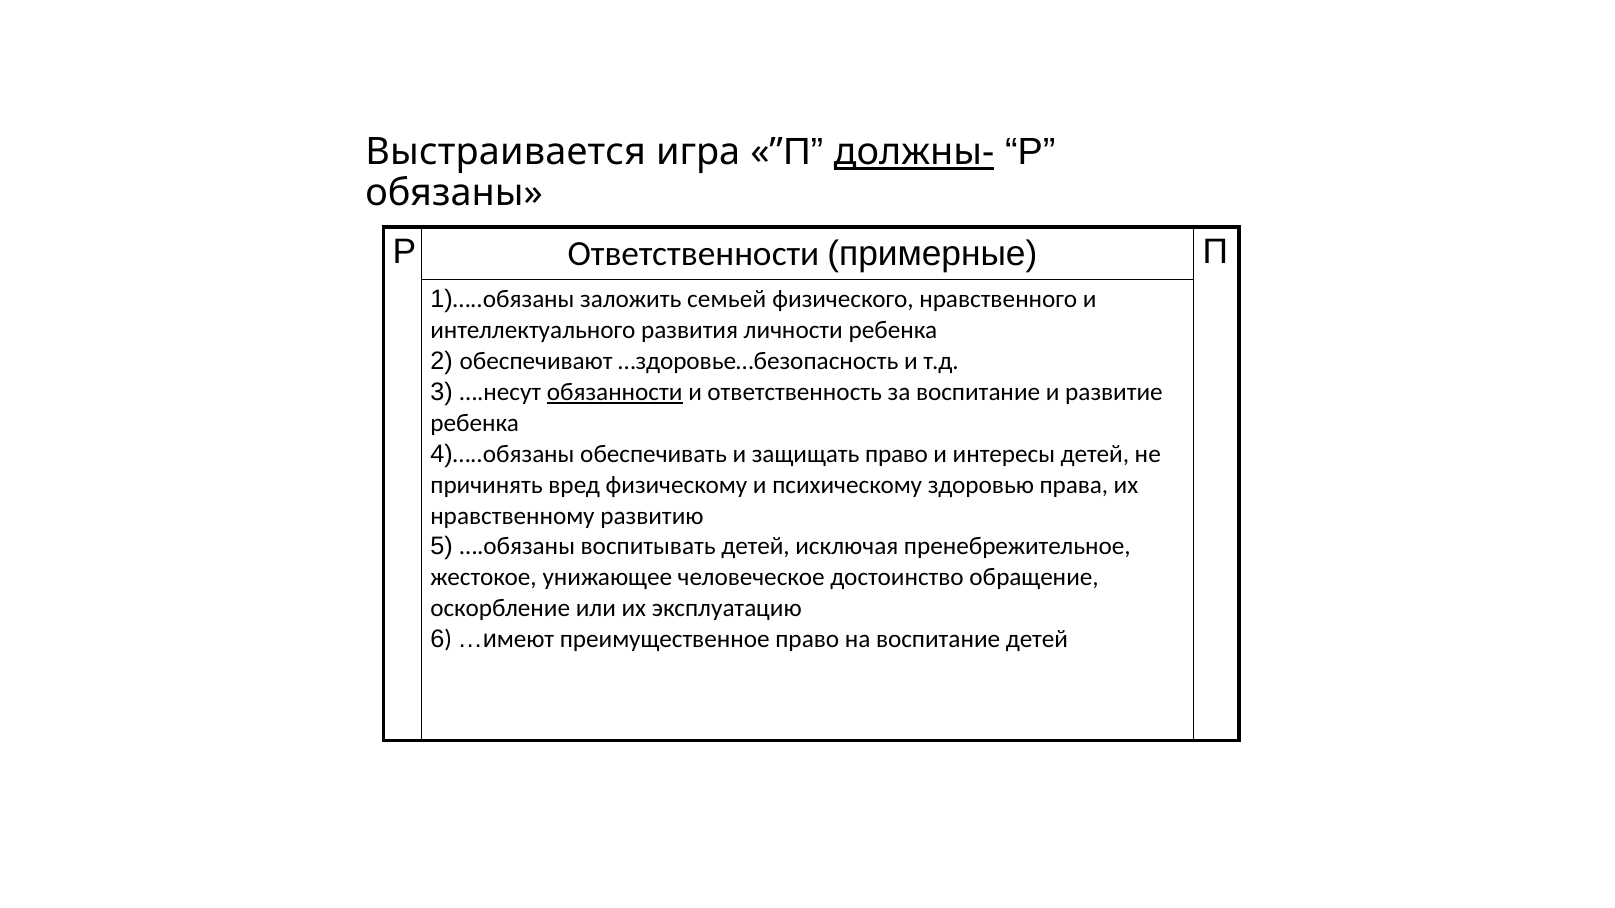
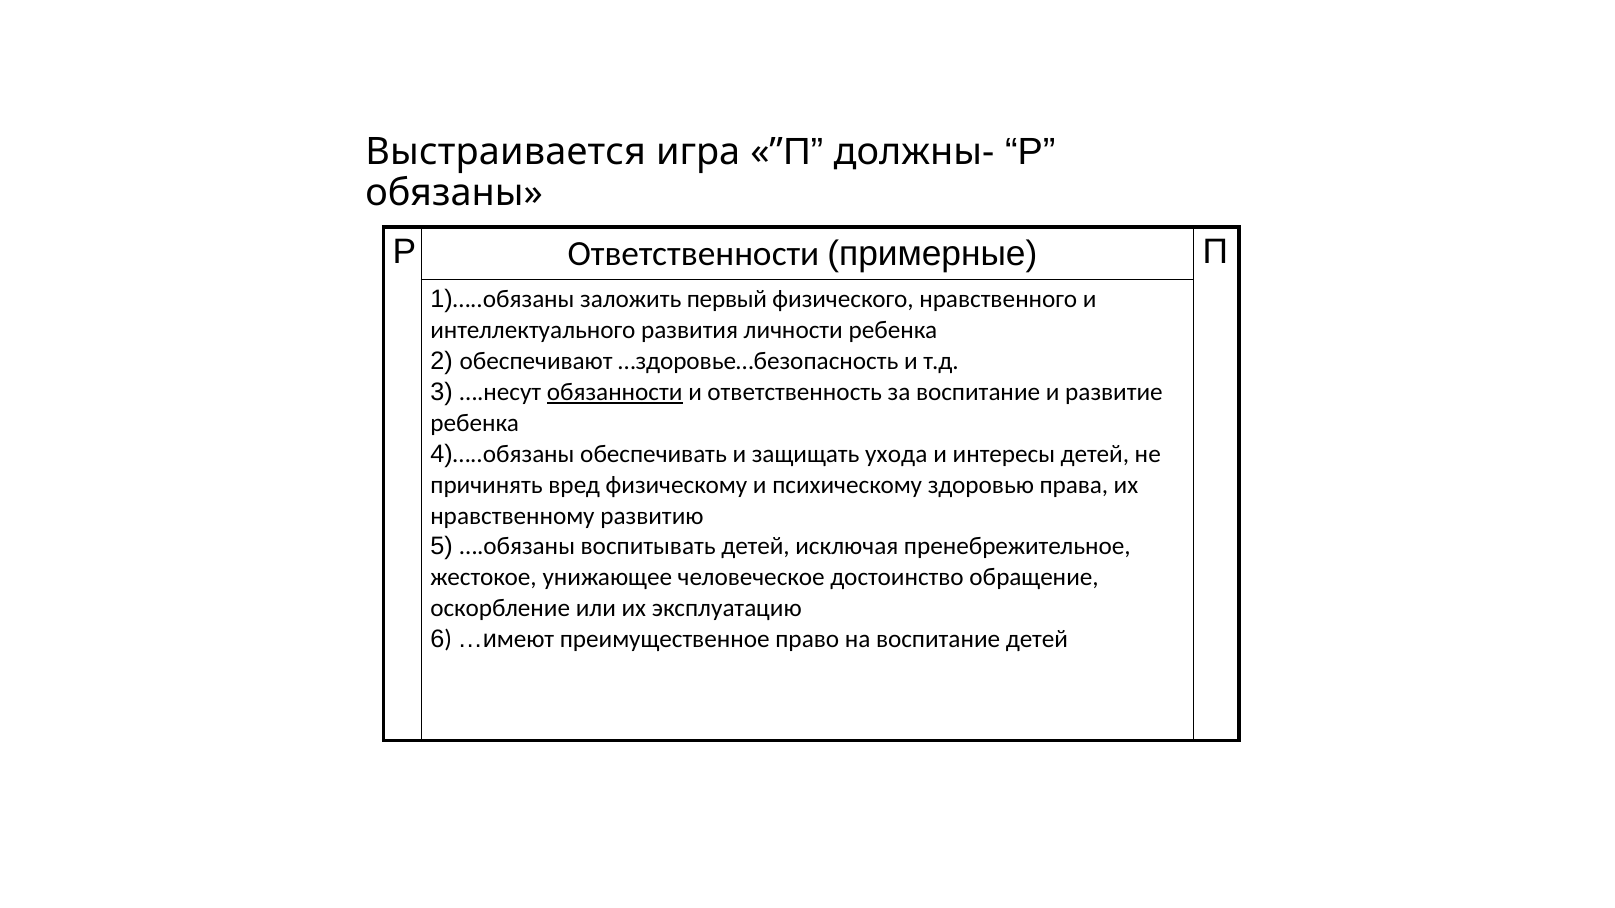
должны- underline: present -> none (914, 152)
семьей: семьей -> первый (727, 300)
защищать право: право -> ухода (896, 454)
